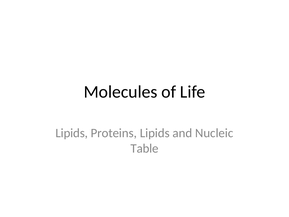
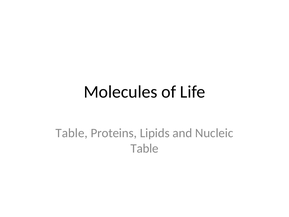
Lipids: Lipids -> Table (72, 133)
